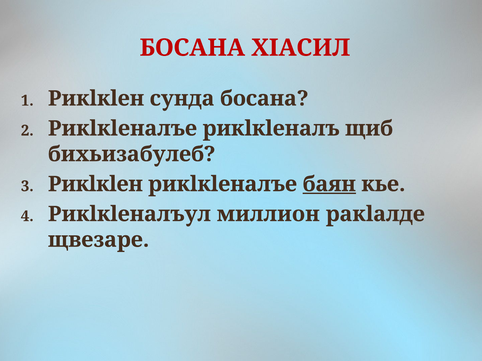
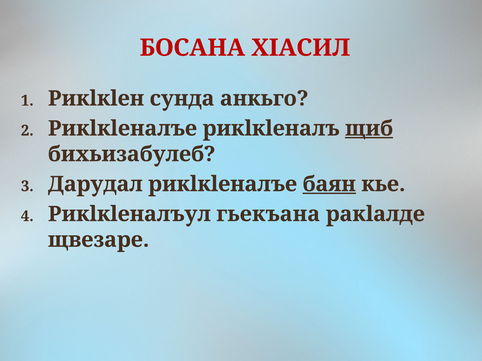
сунда босана: босана -> анкьго (264, 99)
щиб underline: none -> present (369, 129)
Рикlкlен: Рикlкlен -> Дарудал (95, 184)
миллион: миллион -> гьекъана (268, 214)
